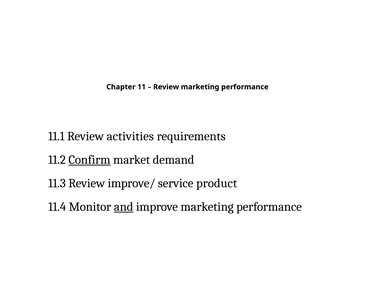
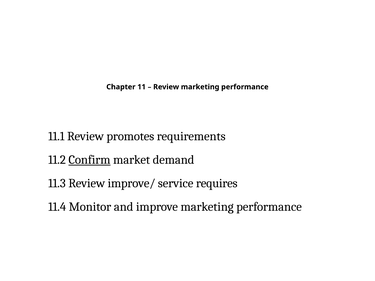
activities: activities -> promotes (130, 136)
product: product -> requires (217, 183)
and underline: present -> none (124, 207)
